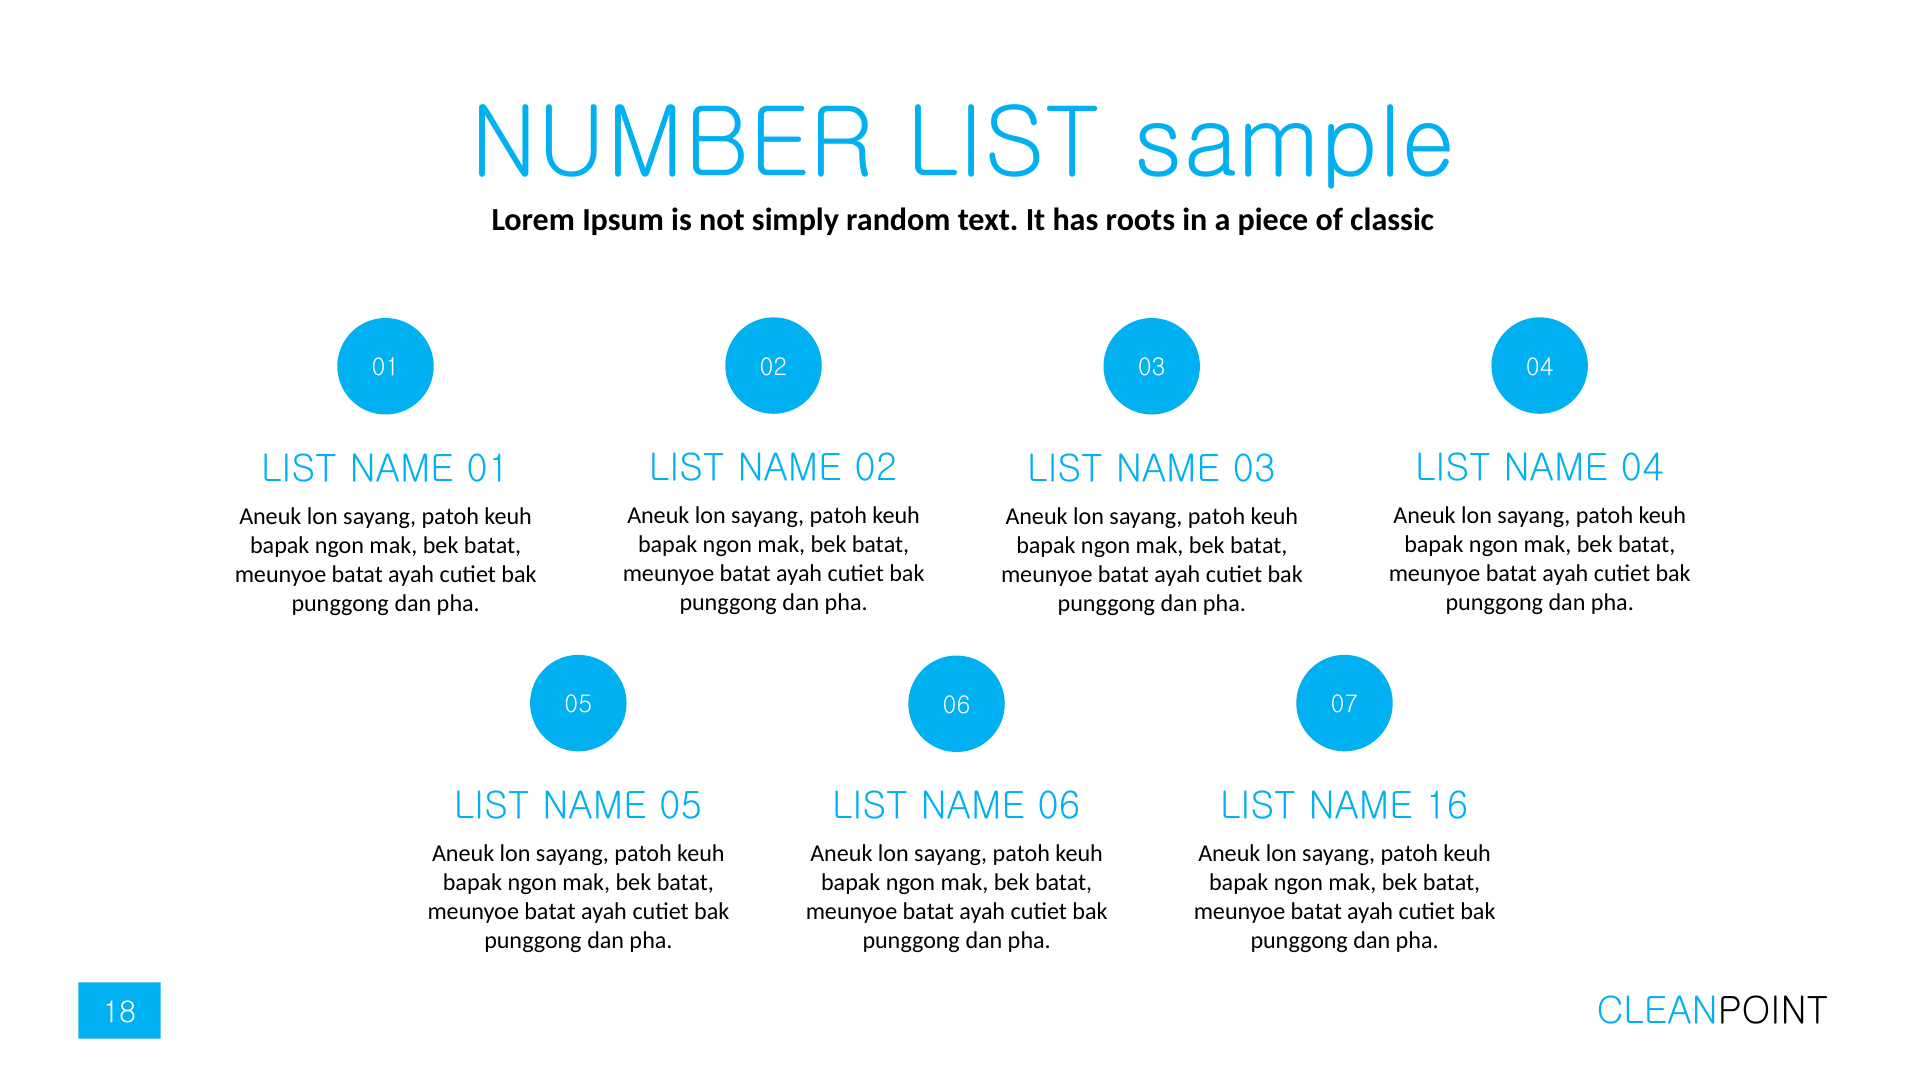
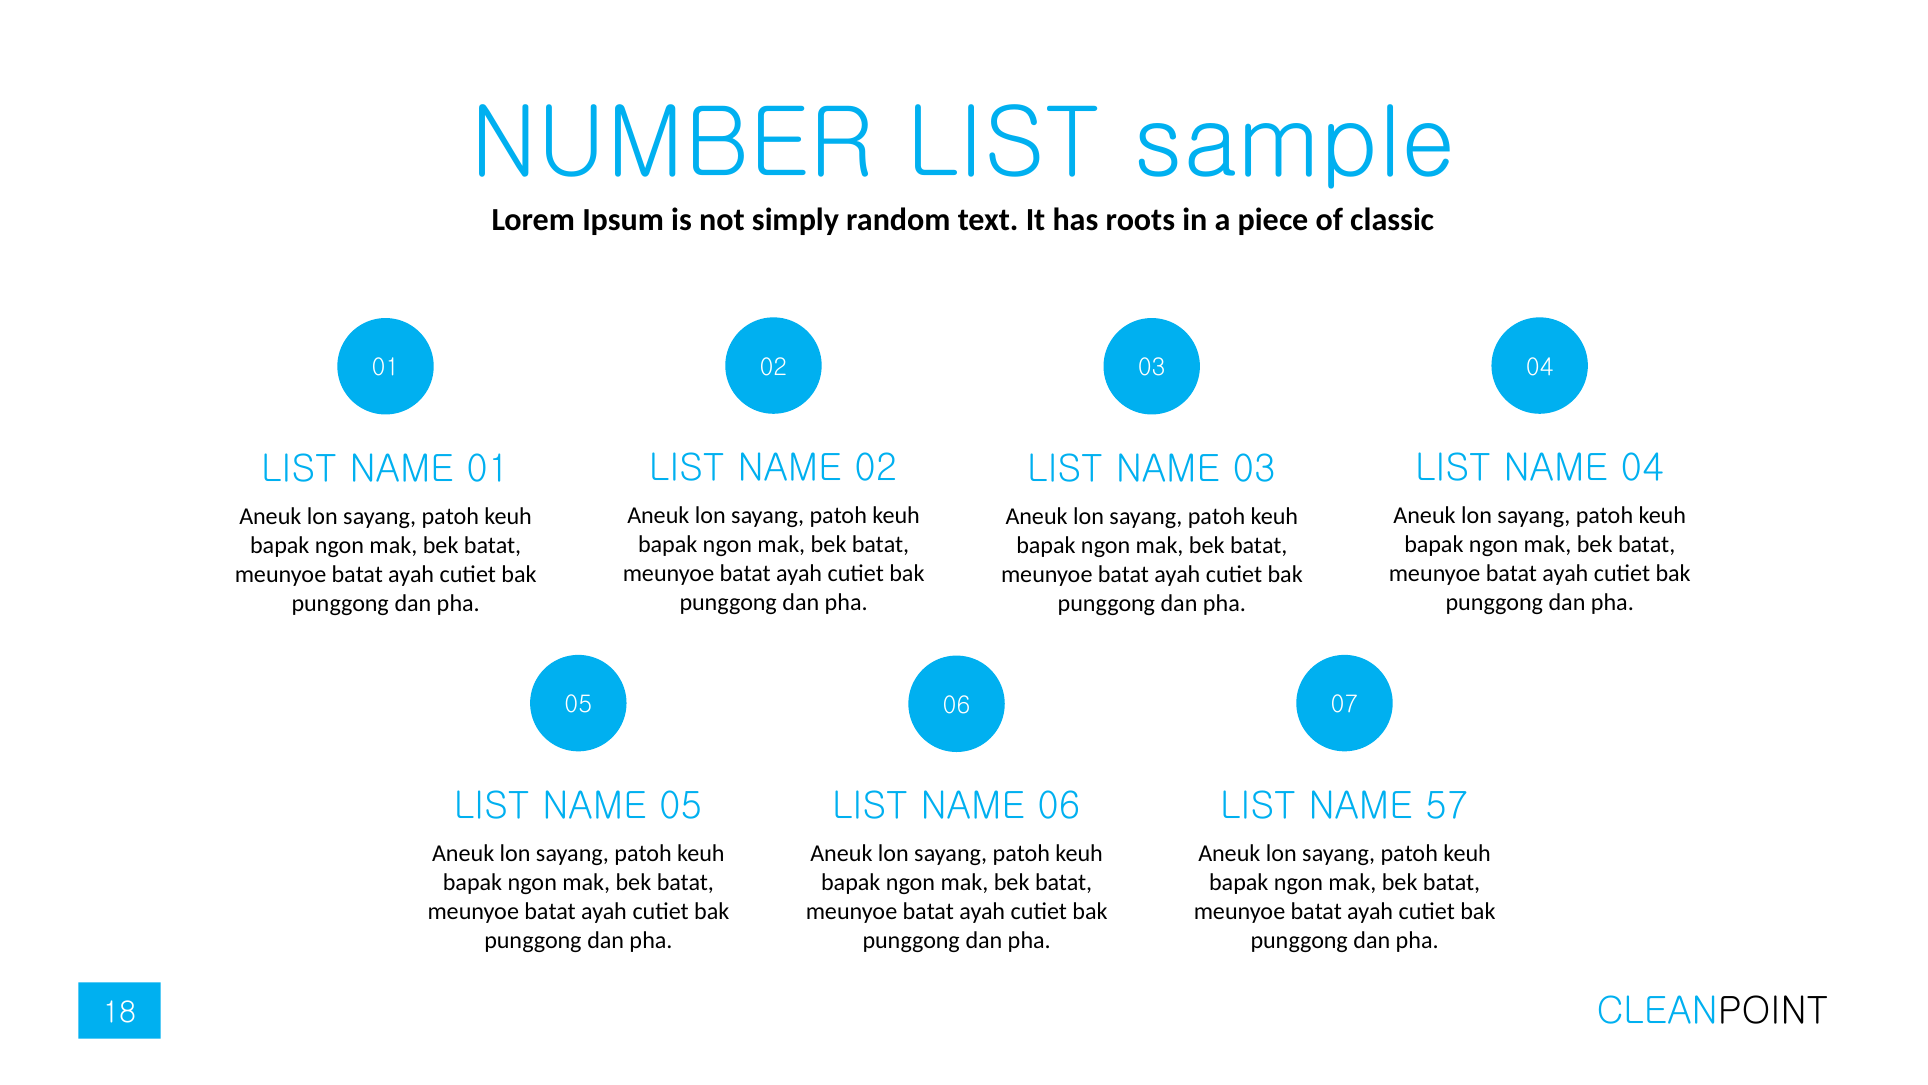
16: 16 -> 57 (1447, 805)
